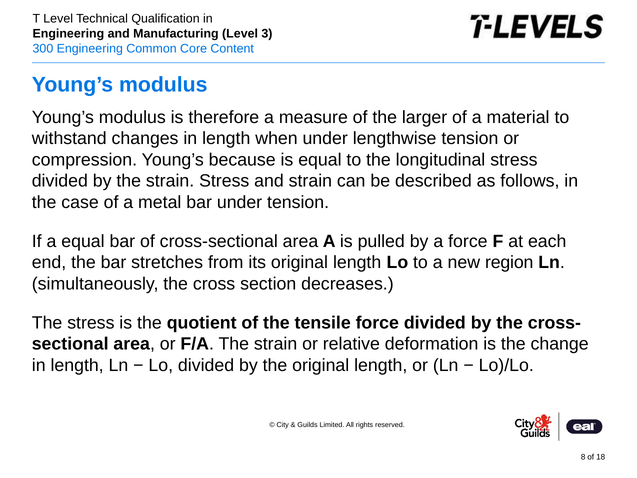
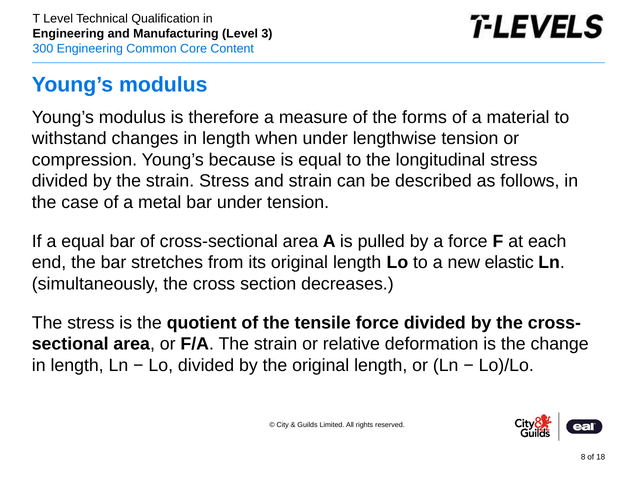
larger: larger -> forms (424, 117)
region: region -> elastic (509, 262)
